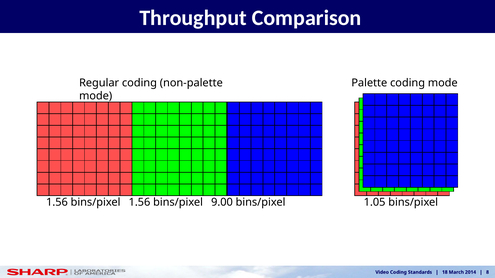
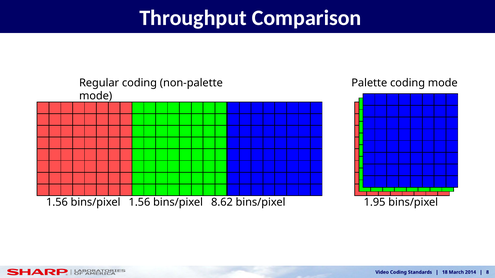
9.00: 9.00 -> 8.62 (222, 203)
1.05: 1.05 -> 1.95 (375, 203)
